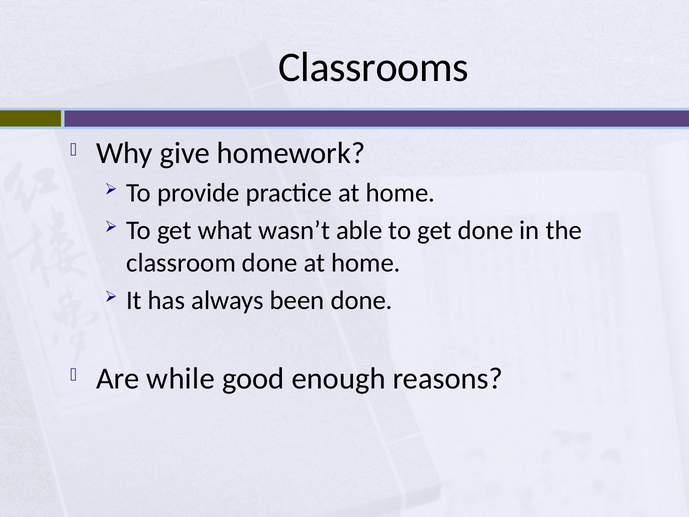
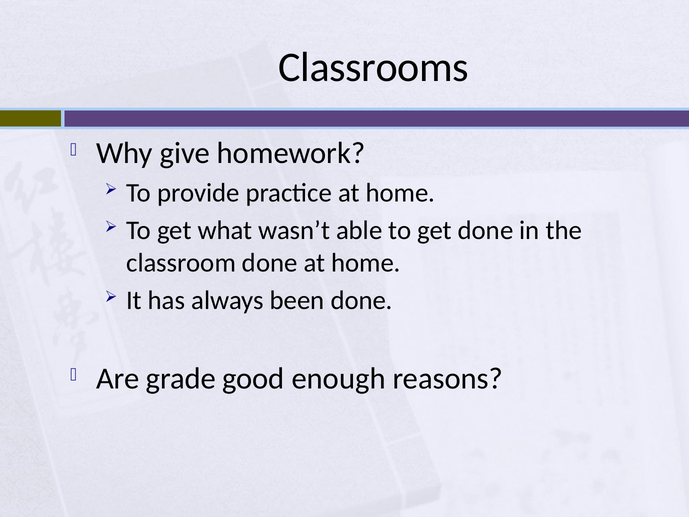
while: while -> grade (181, 379)
